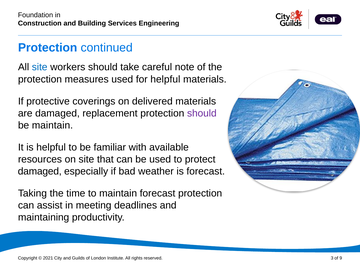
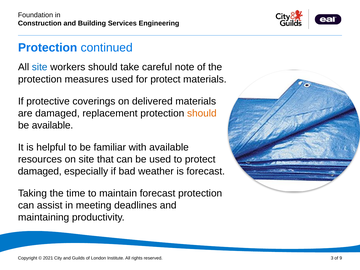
for helpful: helpful -> protect (165, 79)
should colour: purple -> orange (202, 113)
be maintain: maintain -> available (53, 125)
